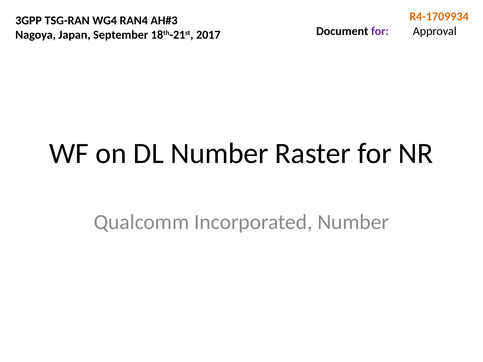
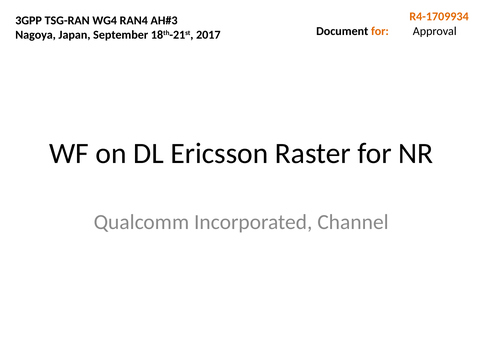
for colour: purple -> orange (380, 31)
DL Number: Number -> Ericsson (219, 153)
Incorporated Number: Number -> Channel (353, 222)
